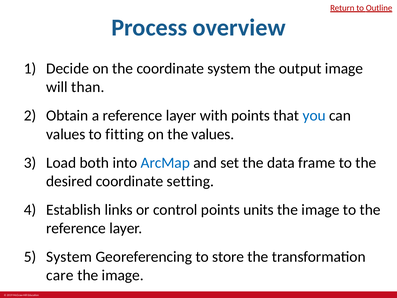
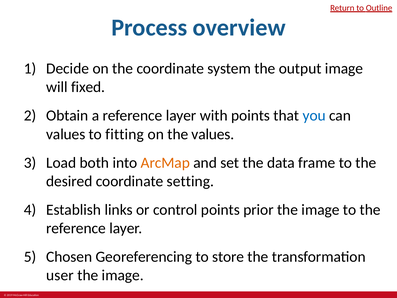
than: than -> fixed (88, 87)
ArcMap colour: blue -> orange (165, 163)
units: units -> prior (258, 210)
System: System -> Chosen (69, 257)
care: care -> user (60, 275)
